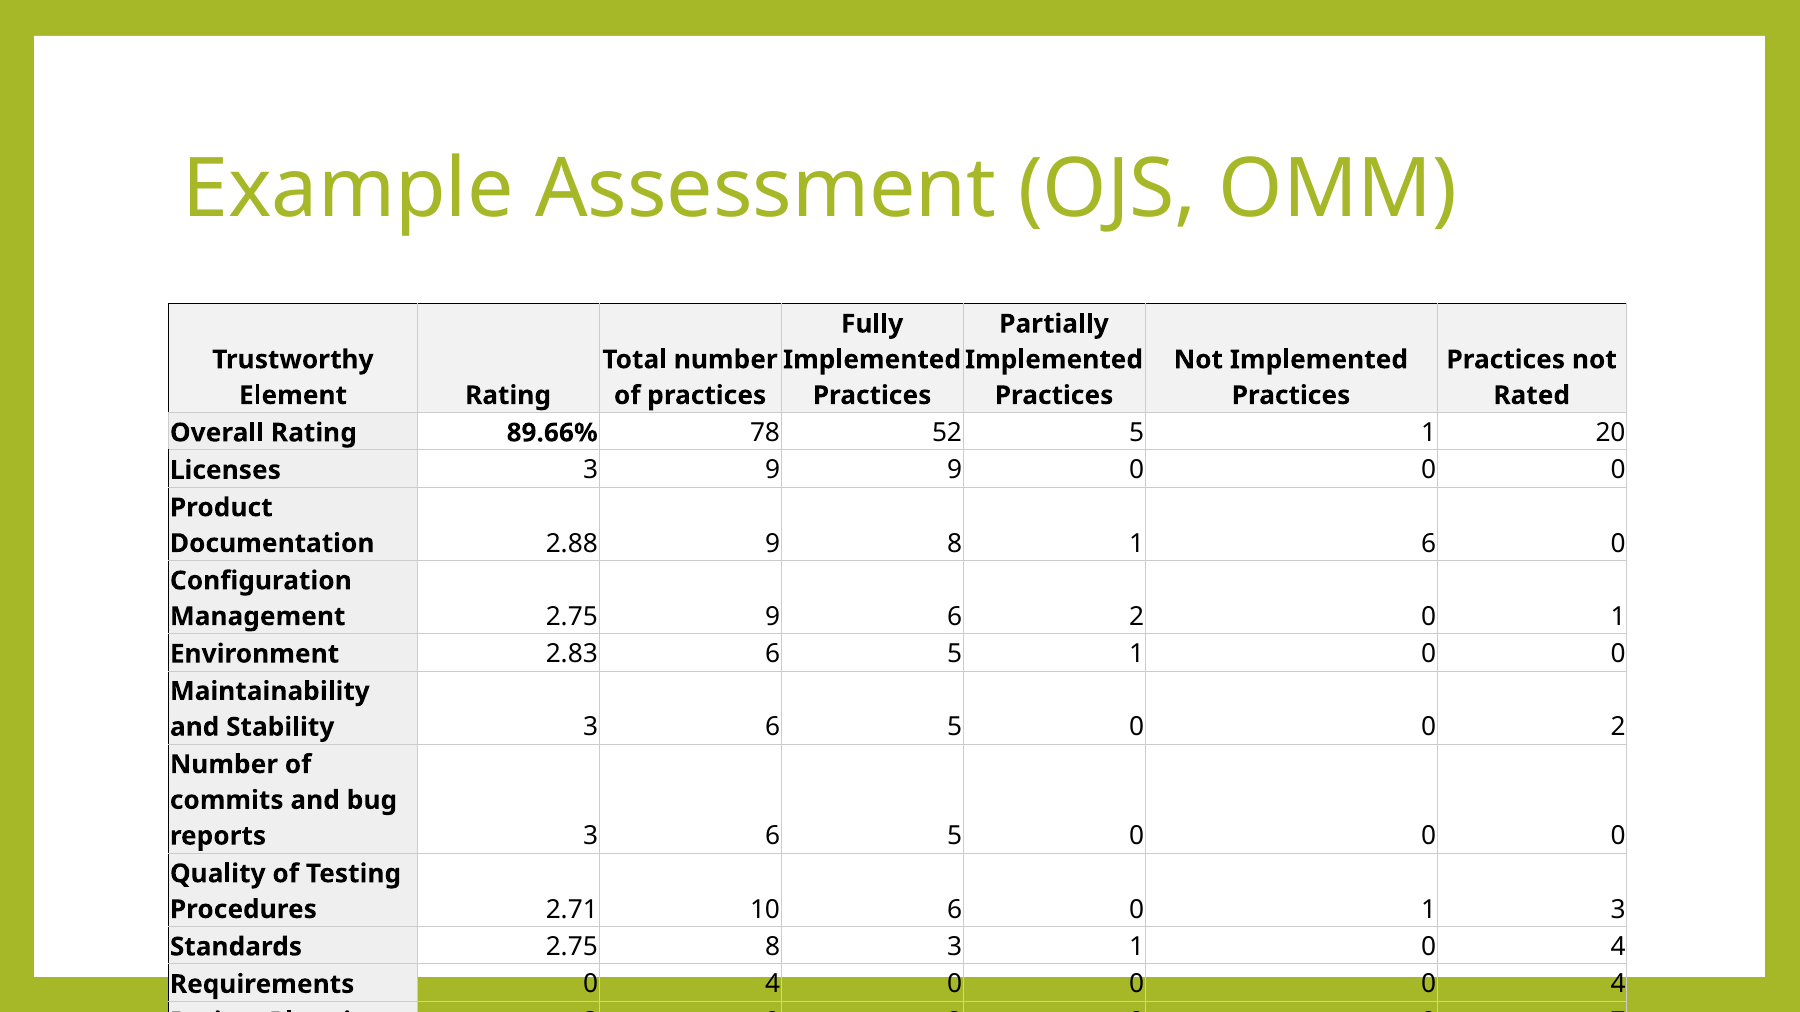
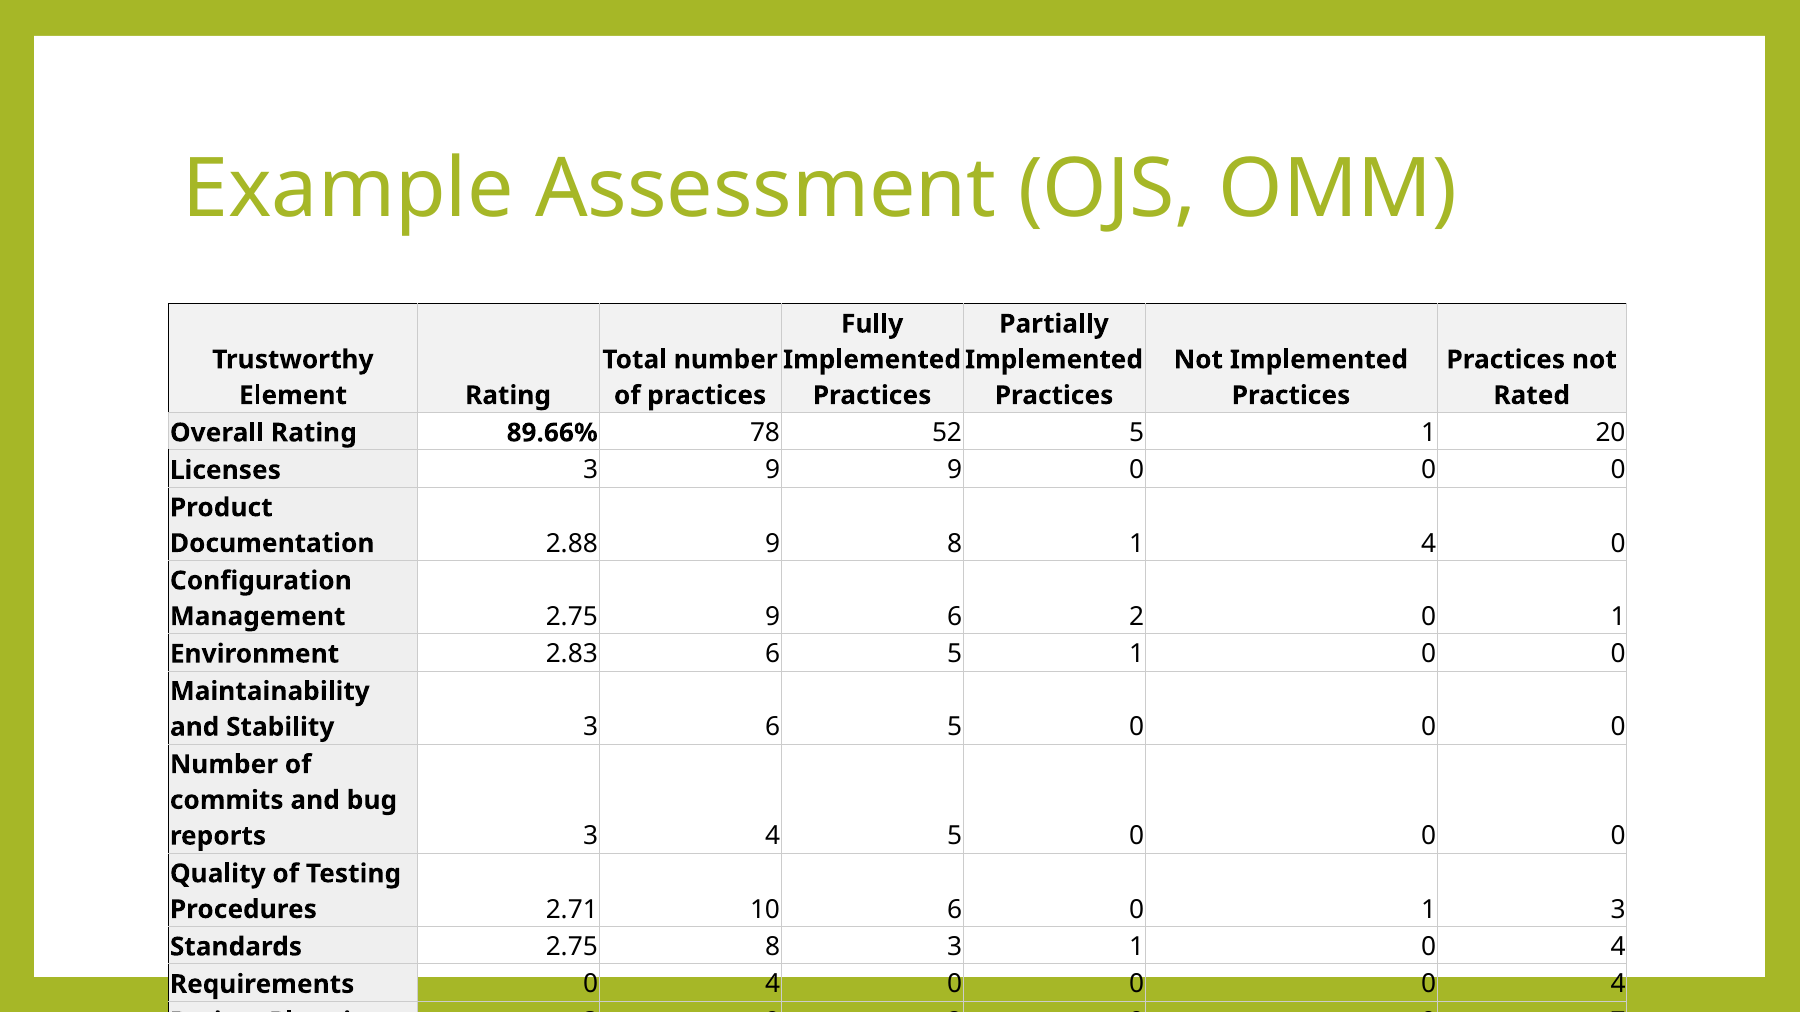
1 6: 6 -> 4 (1429, 544)
2: 2 -> 0 (1618, 727)
6: 6 -> 4 (773, 836)
